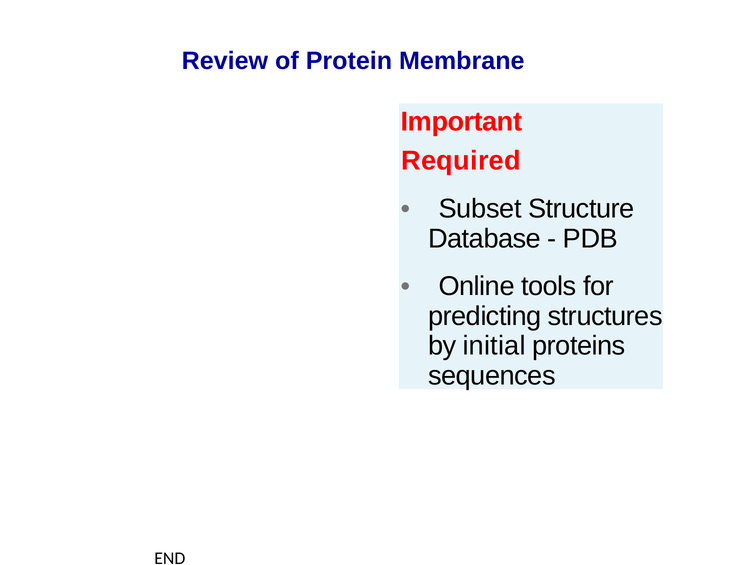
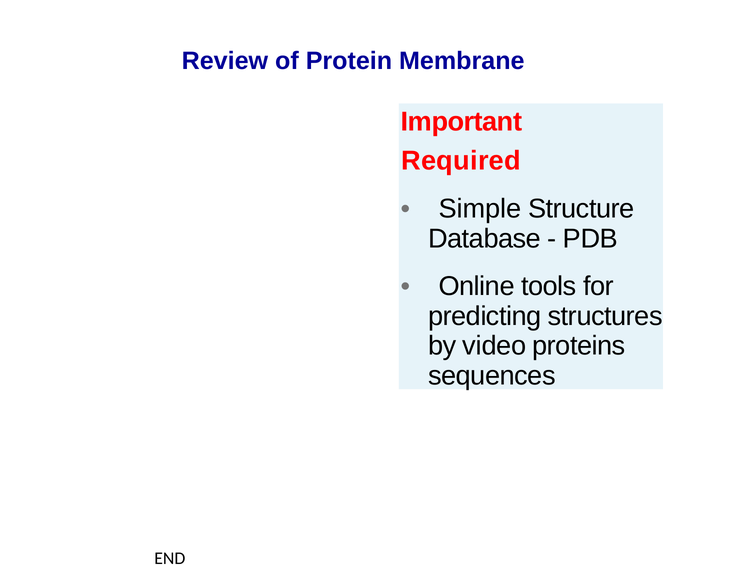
Subset: Subset -> Simple (480, 209)
initial: initial -> video (494, 346)
